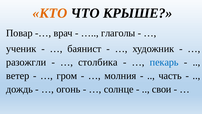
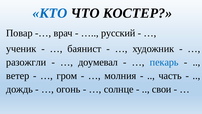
КТО colour: orange -> blue (50, 13)
КРЫШЕ: КРЫШЕ -> КОСТЕР (138, 13)
глаголы: глаголы -> русский (118, 33)
столбика: столбика -> доумевал (98, 62)
